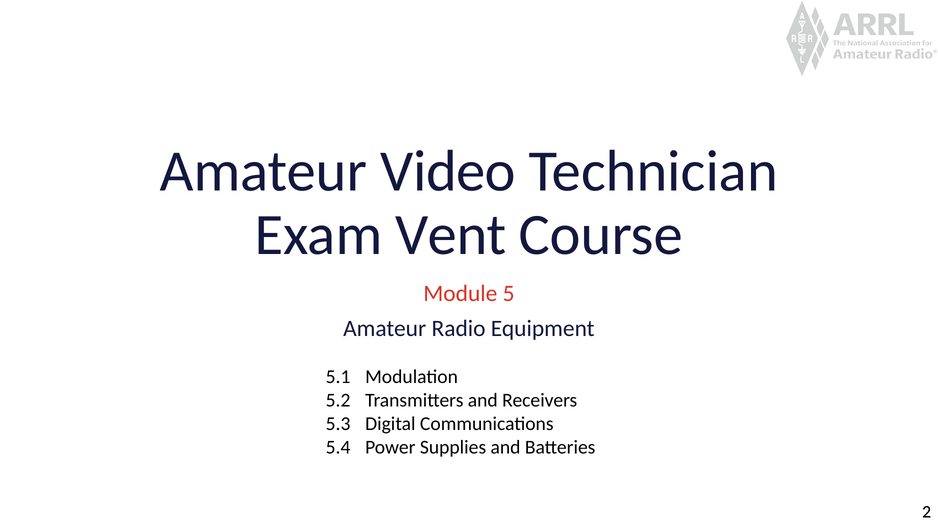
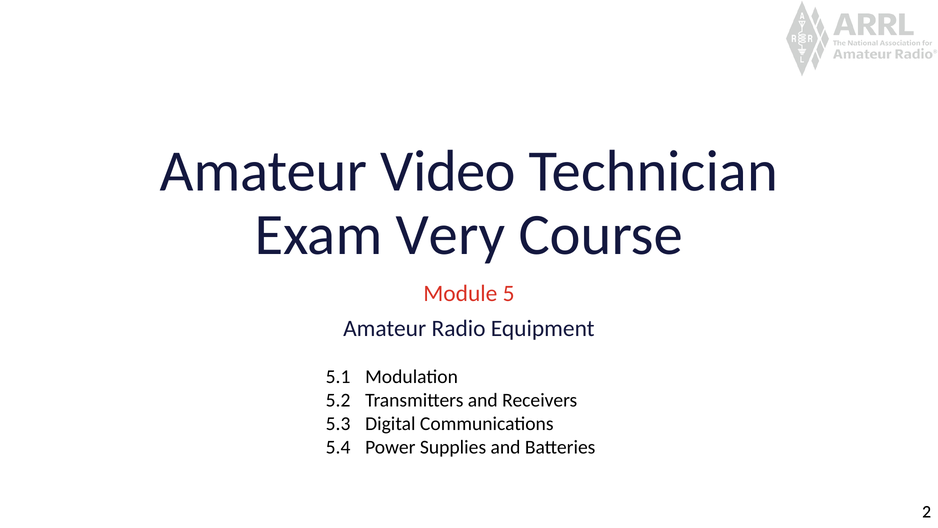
Vent: Vent -> Very (450, 234)
